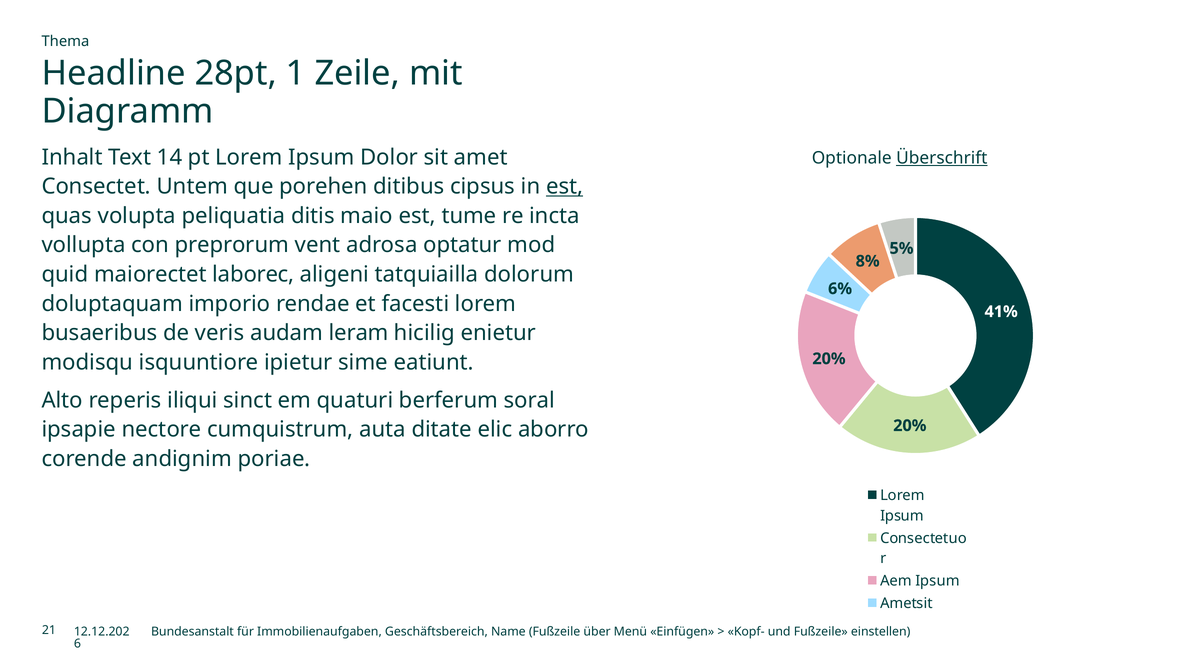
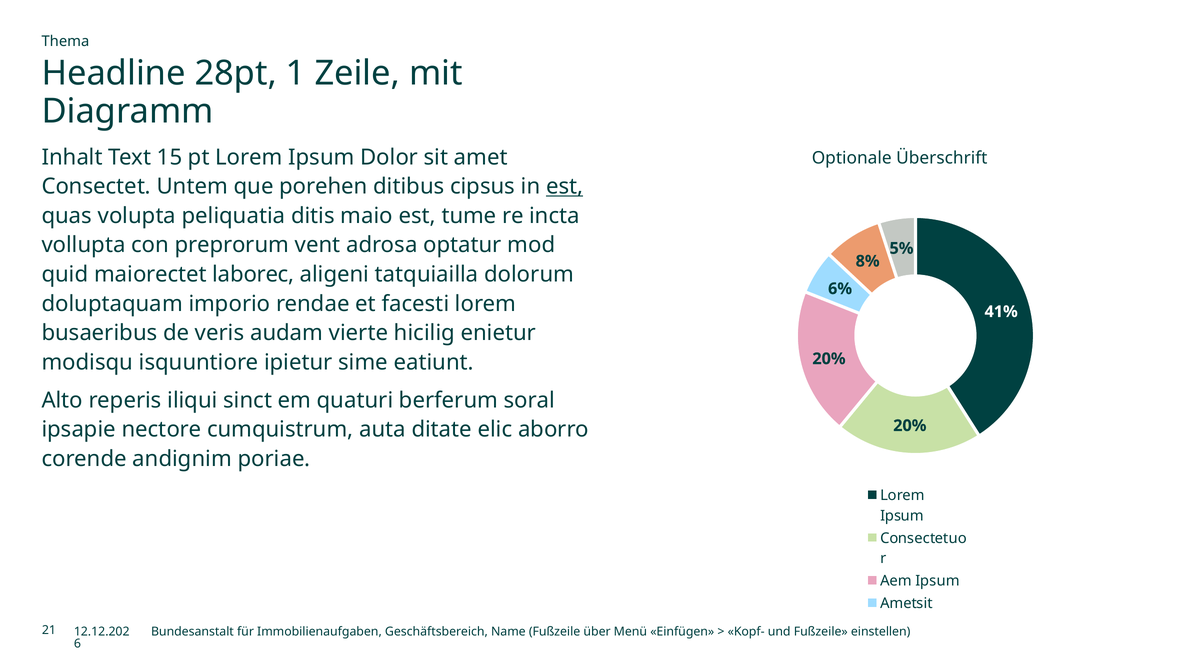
14: 14 -> 15 (170, 157)
Überschrift underline: present -> none (942, 158)
leram: leram -> vierte (359, 333)
